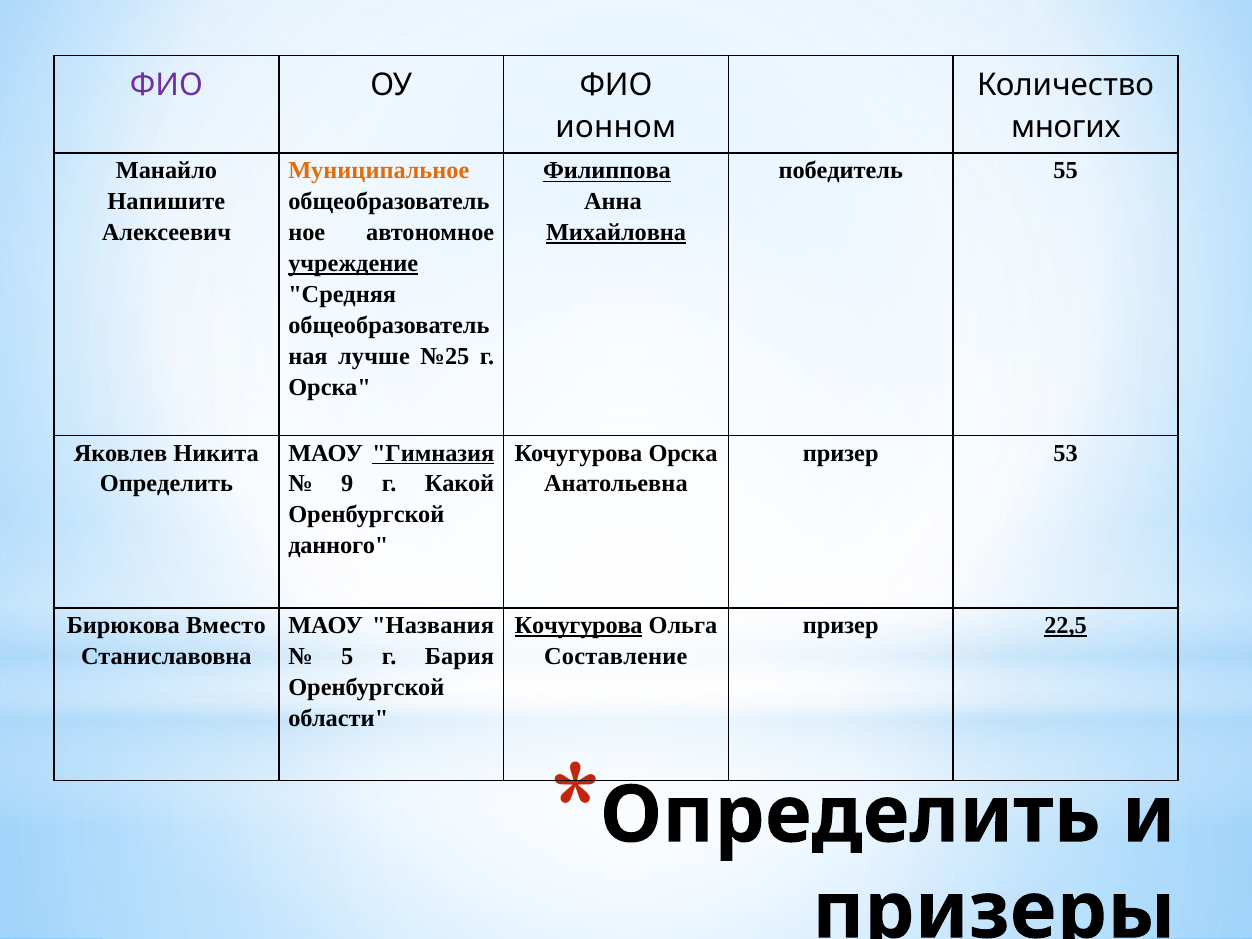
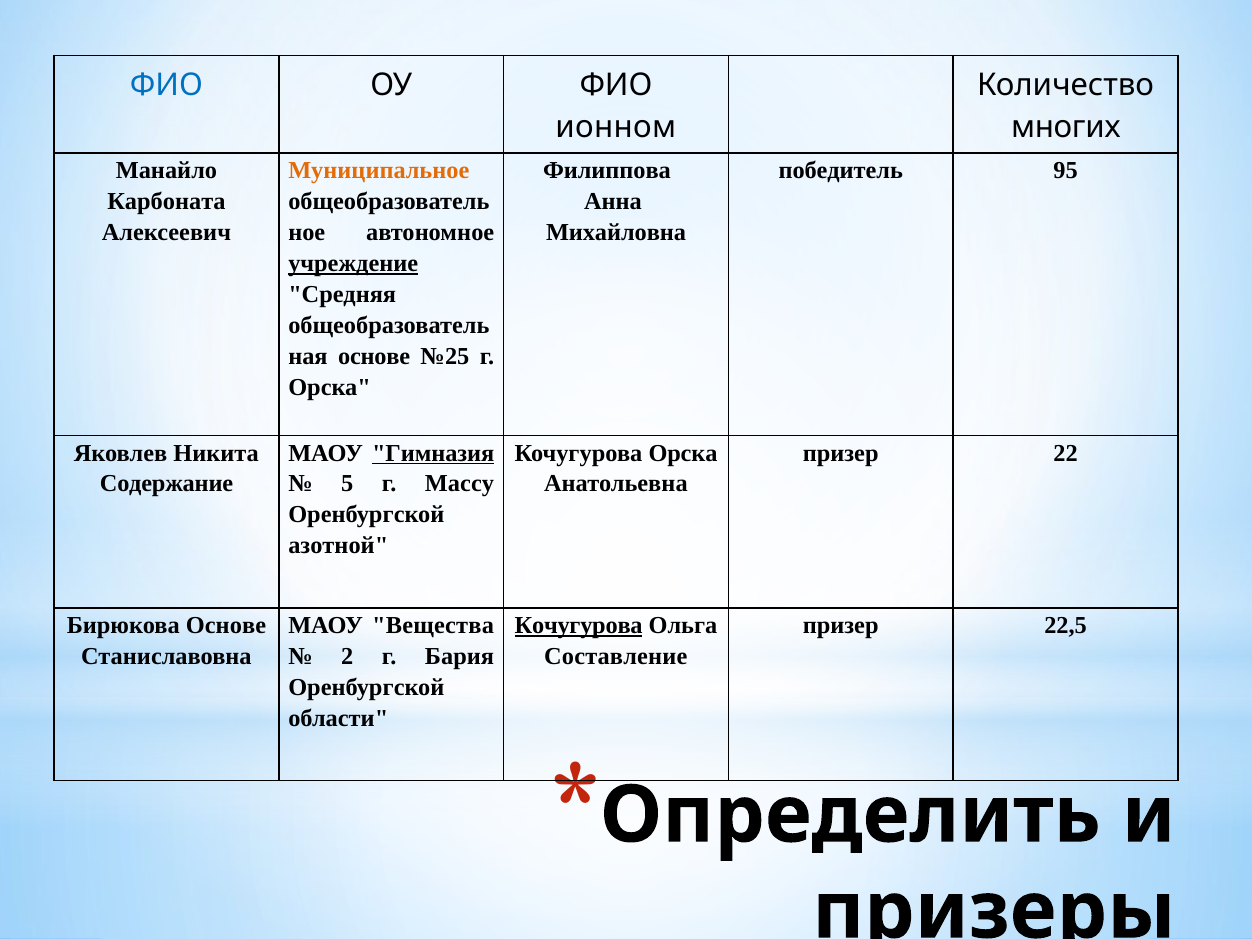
ФИО colour: purple -> blue (166, 85)
Филиппова underline: present -> none (607, 171)
55: 55 -> 95 (1066, 171)
Напишите: Напишите -> Карбоната (166, 202)
Михайловна underline: present -> none (616, 233)
лучше: лучше -> основе (374, 356)
53: 53 -> 22 (1066, 453)
Определить: Определить -> Содержание (167, 484)
9: 9 -> 5 (347, 484)
Какой: Какой -> Массу (459, 484)
данного: данного -> азотной (338, 546)
Бирюкова Вместо: Вместо -> Основе (226, 626)
Названия: Названия -> Вещества (433, 626)
22,5 underline: present -> none (1066, 626)
5: 5 -> 2 (347, 657)
